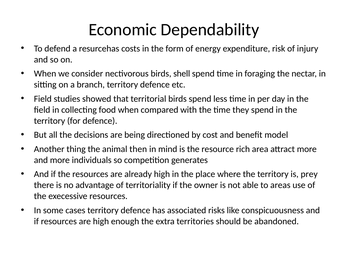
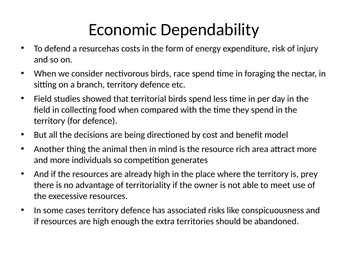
shell: shell -> race (182, 74)
areas: areas -> meet (280, 185)
